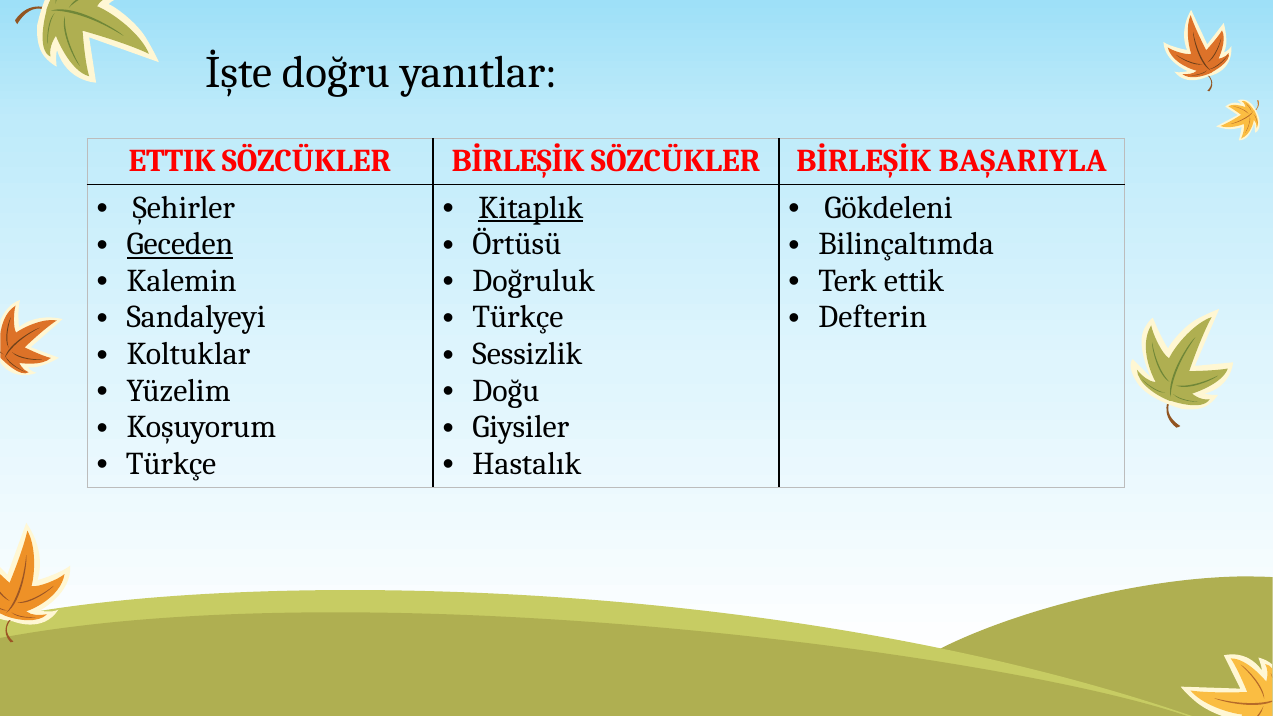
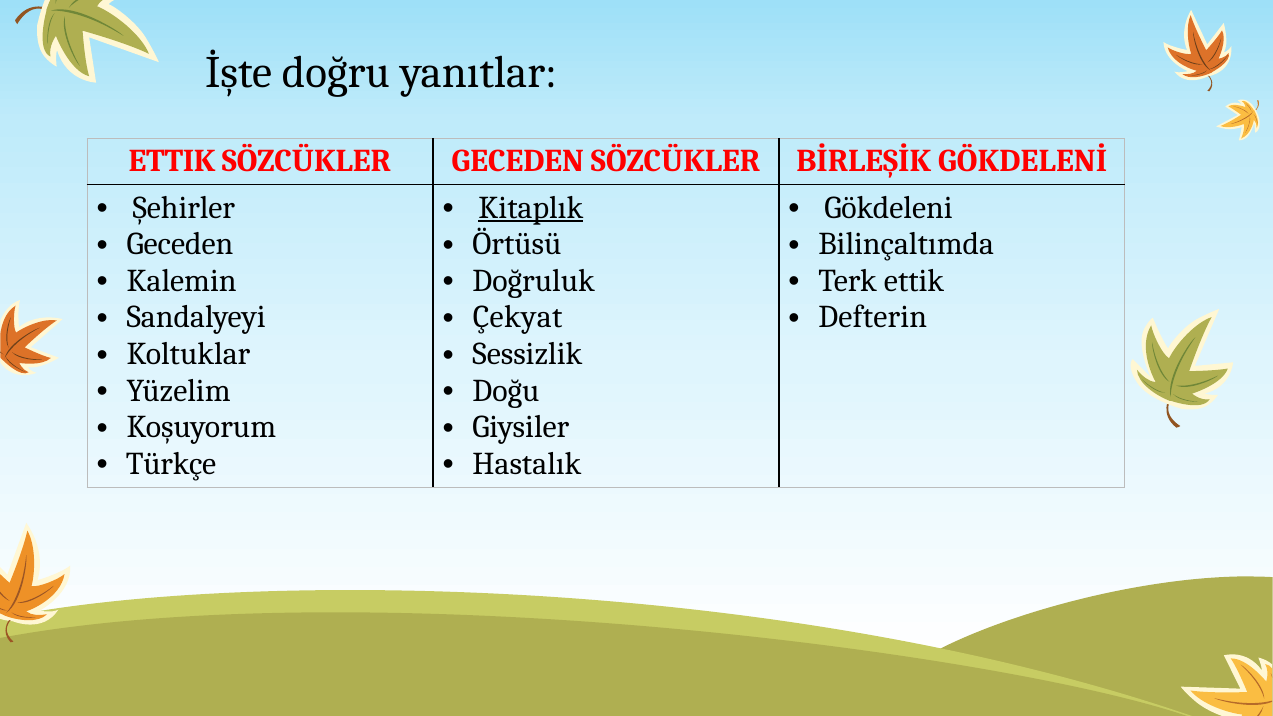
BİRLEŞİK: BİRLEŞİK -> GECEDEN (518, 161)
BAŞARIYLA: BAŞARIYLA -> GÖKDELENİ (1023, 161)
Geceden underline: present -> none (180, 244)
Türkçe: Türkçe -> Çekyat (518, 317)
